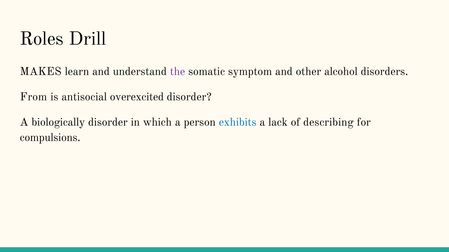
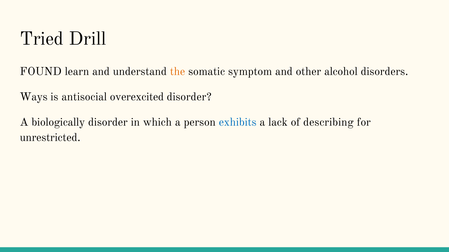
Roles: Roles -> Tried (42, 39)
MAKES: MAKES -> FOUND (41, 72)
the colour: purple -> orange (178, 72)
From: From -> Ways (34, 97)
compulsions: compulsions -> unrestricted (50, 138)
